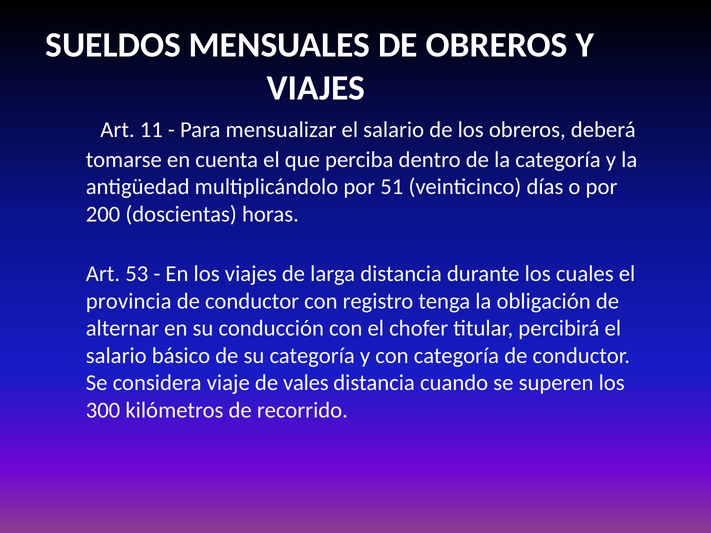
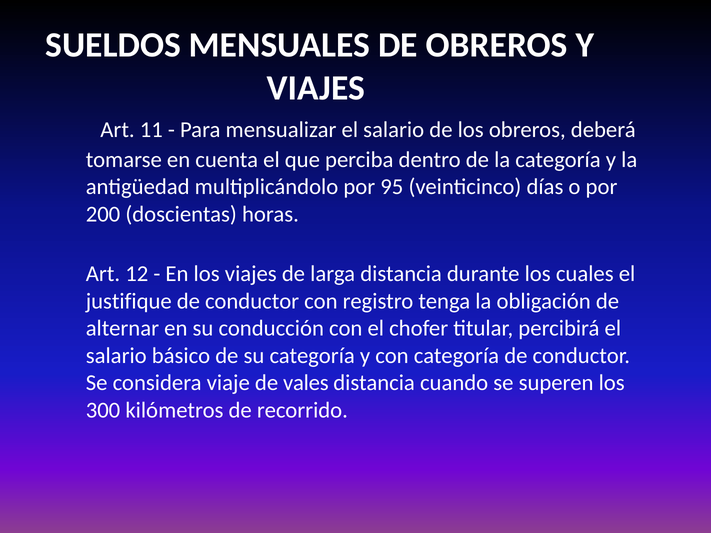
51: 51 -> 95 (392, 187)
53: 53 -> 12 (137, 274)
provincia: provincia -> justifique (129, 301)
